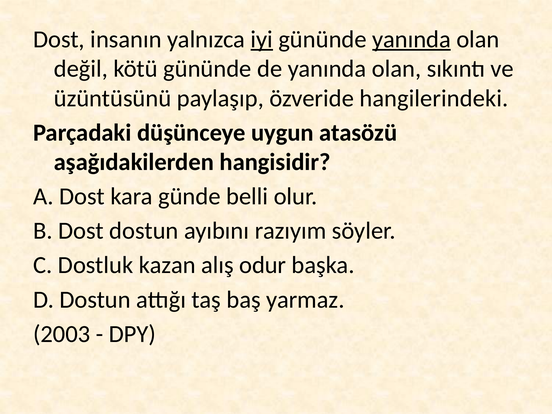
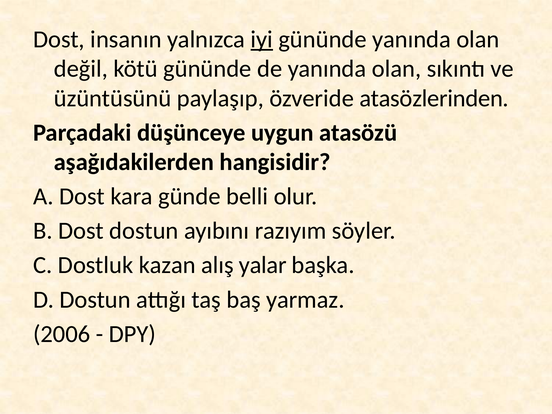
yanında underline: present -> none (412, 39)
hangilerindeki: hangilerindeki -> atasözlerinden (434, 98)
odur: odur -> yalar (263, 265)
2003: 2003 -> 2006 (62, 334)
